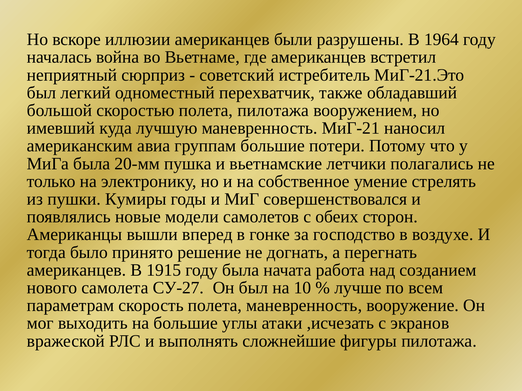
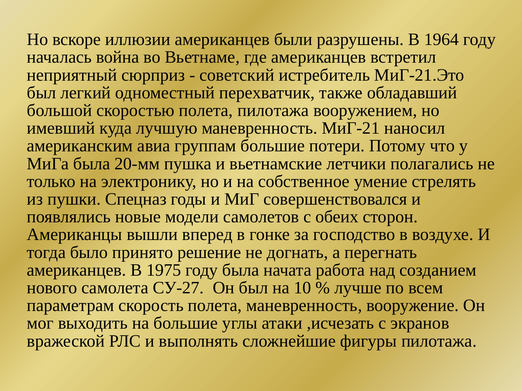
Кумиры: Кумиры -> Спецназ (136, 199)
1915: 1915 -> 1975 (164, 270)
